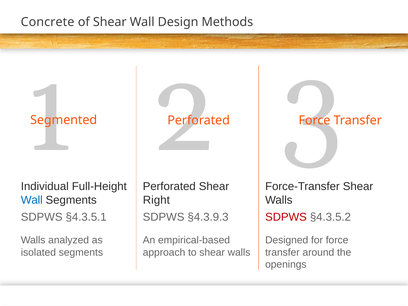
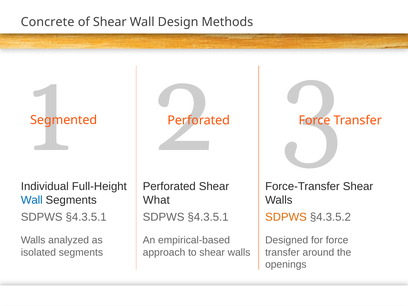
Right: Right -> What (156, 200)
§4.3.9.3: §4.3.9.3 -> §4.3.5.1 (208, 217)
SDPWS colour: red -> orange (286, 217)
